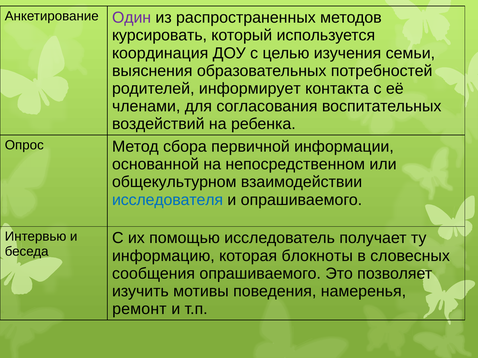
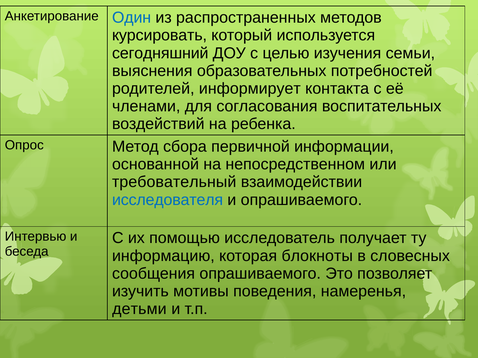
Один colour: purple -> blue (132, 18)
координация: координация -> сегодняшний (160, 53)
общекультурном: общекультурном -> требовательный (174, 182)
ремонт: ремонт -> детьми (139, 309)
